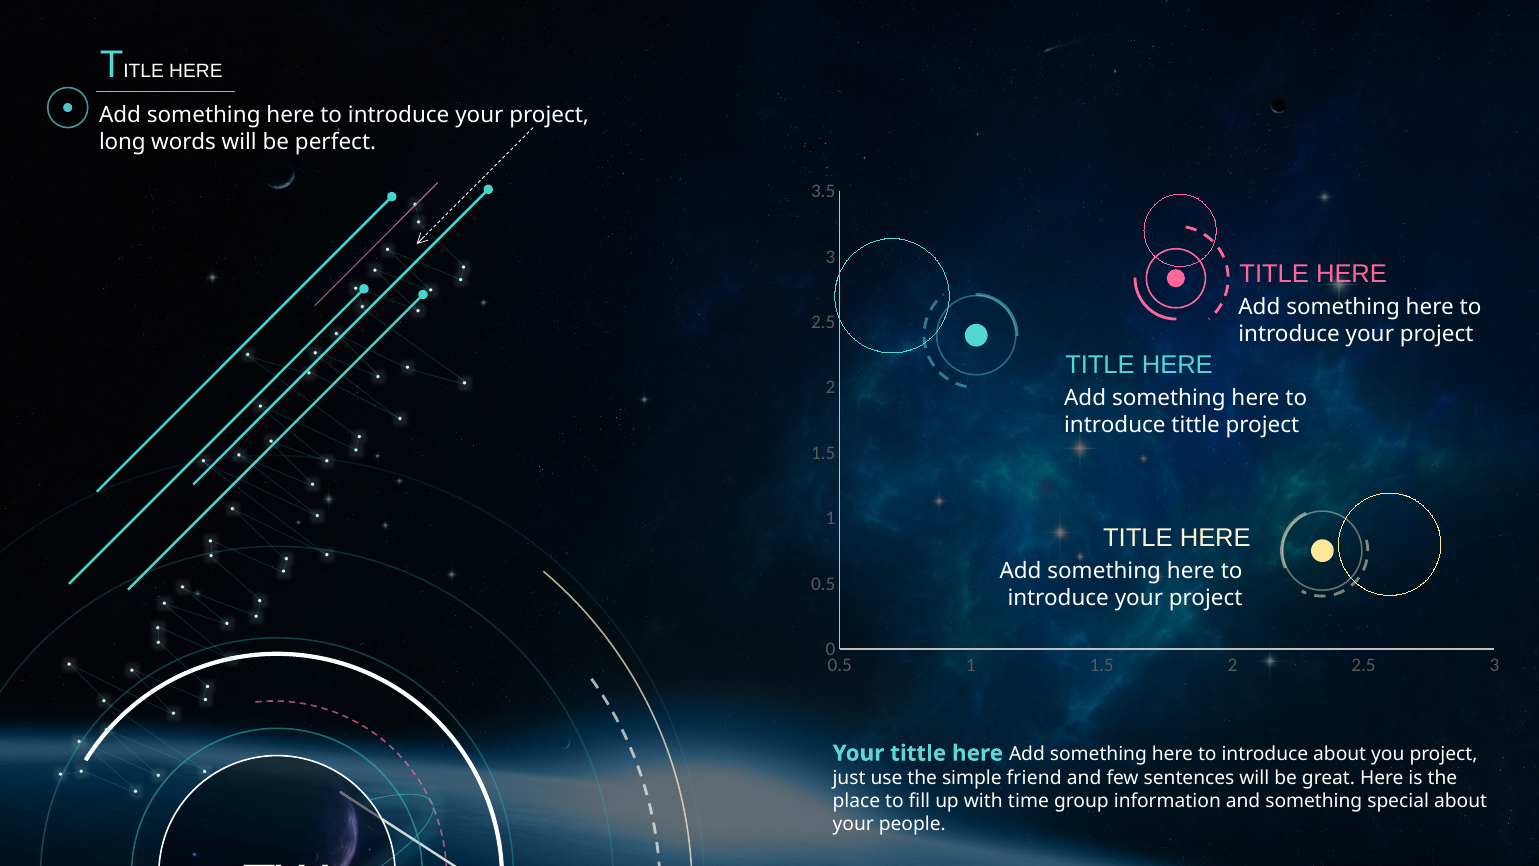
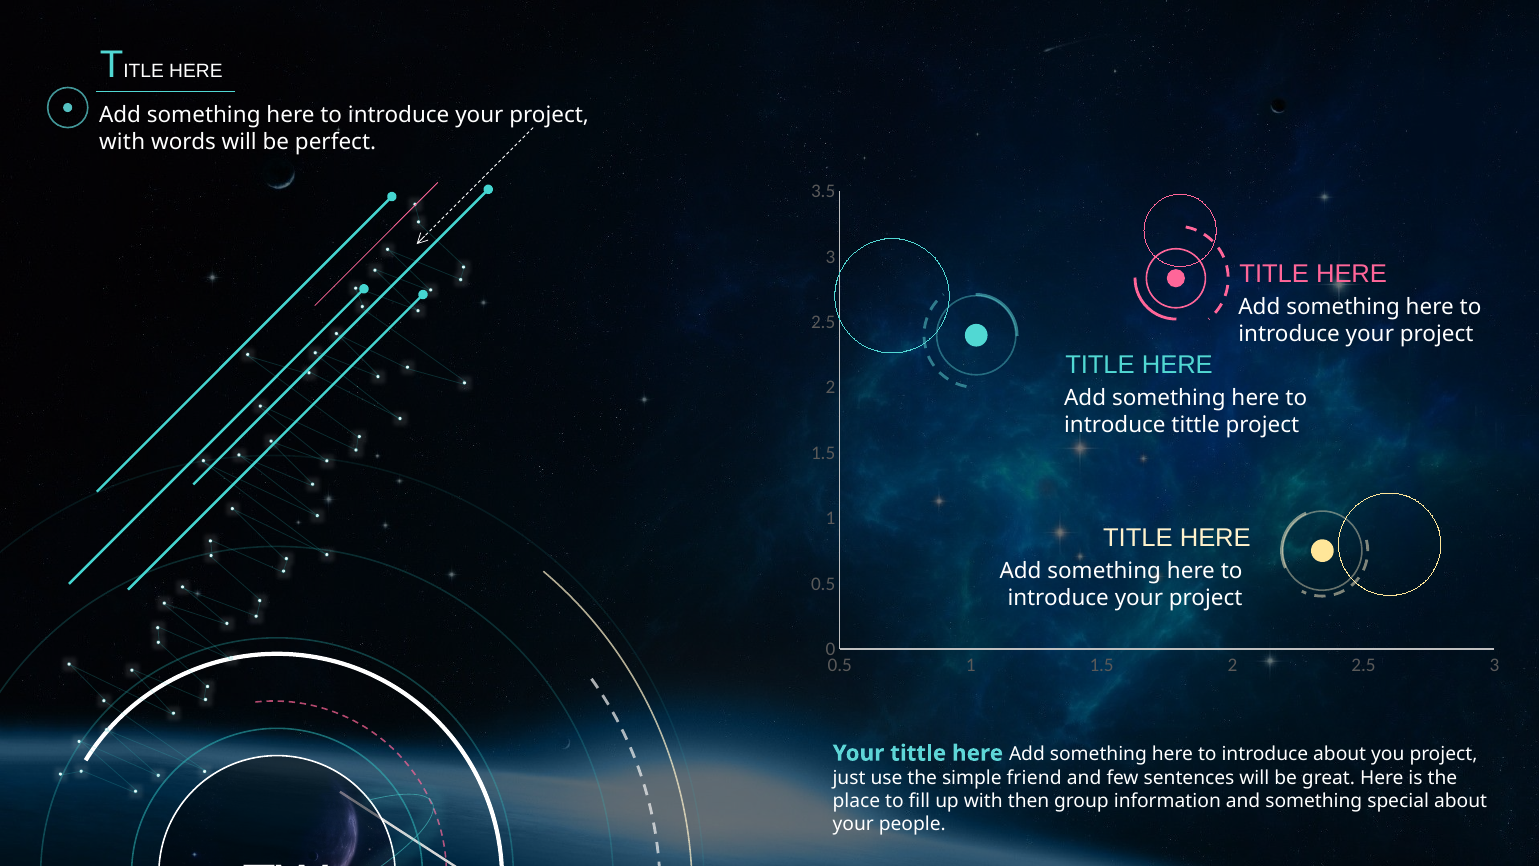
long: long -> with (122, 142)
time: time -> then (1029, 801)
